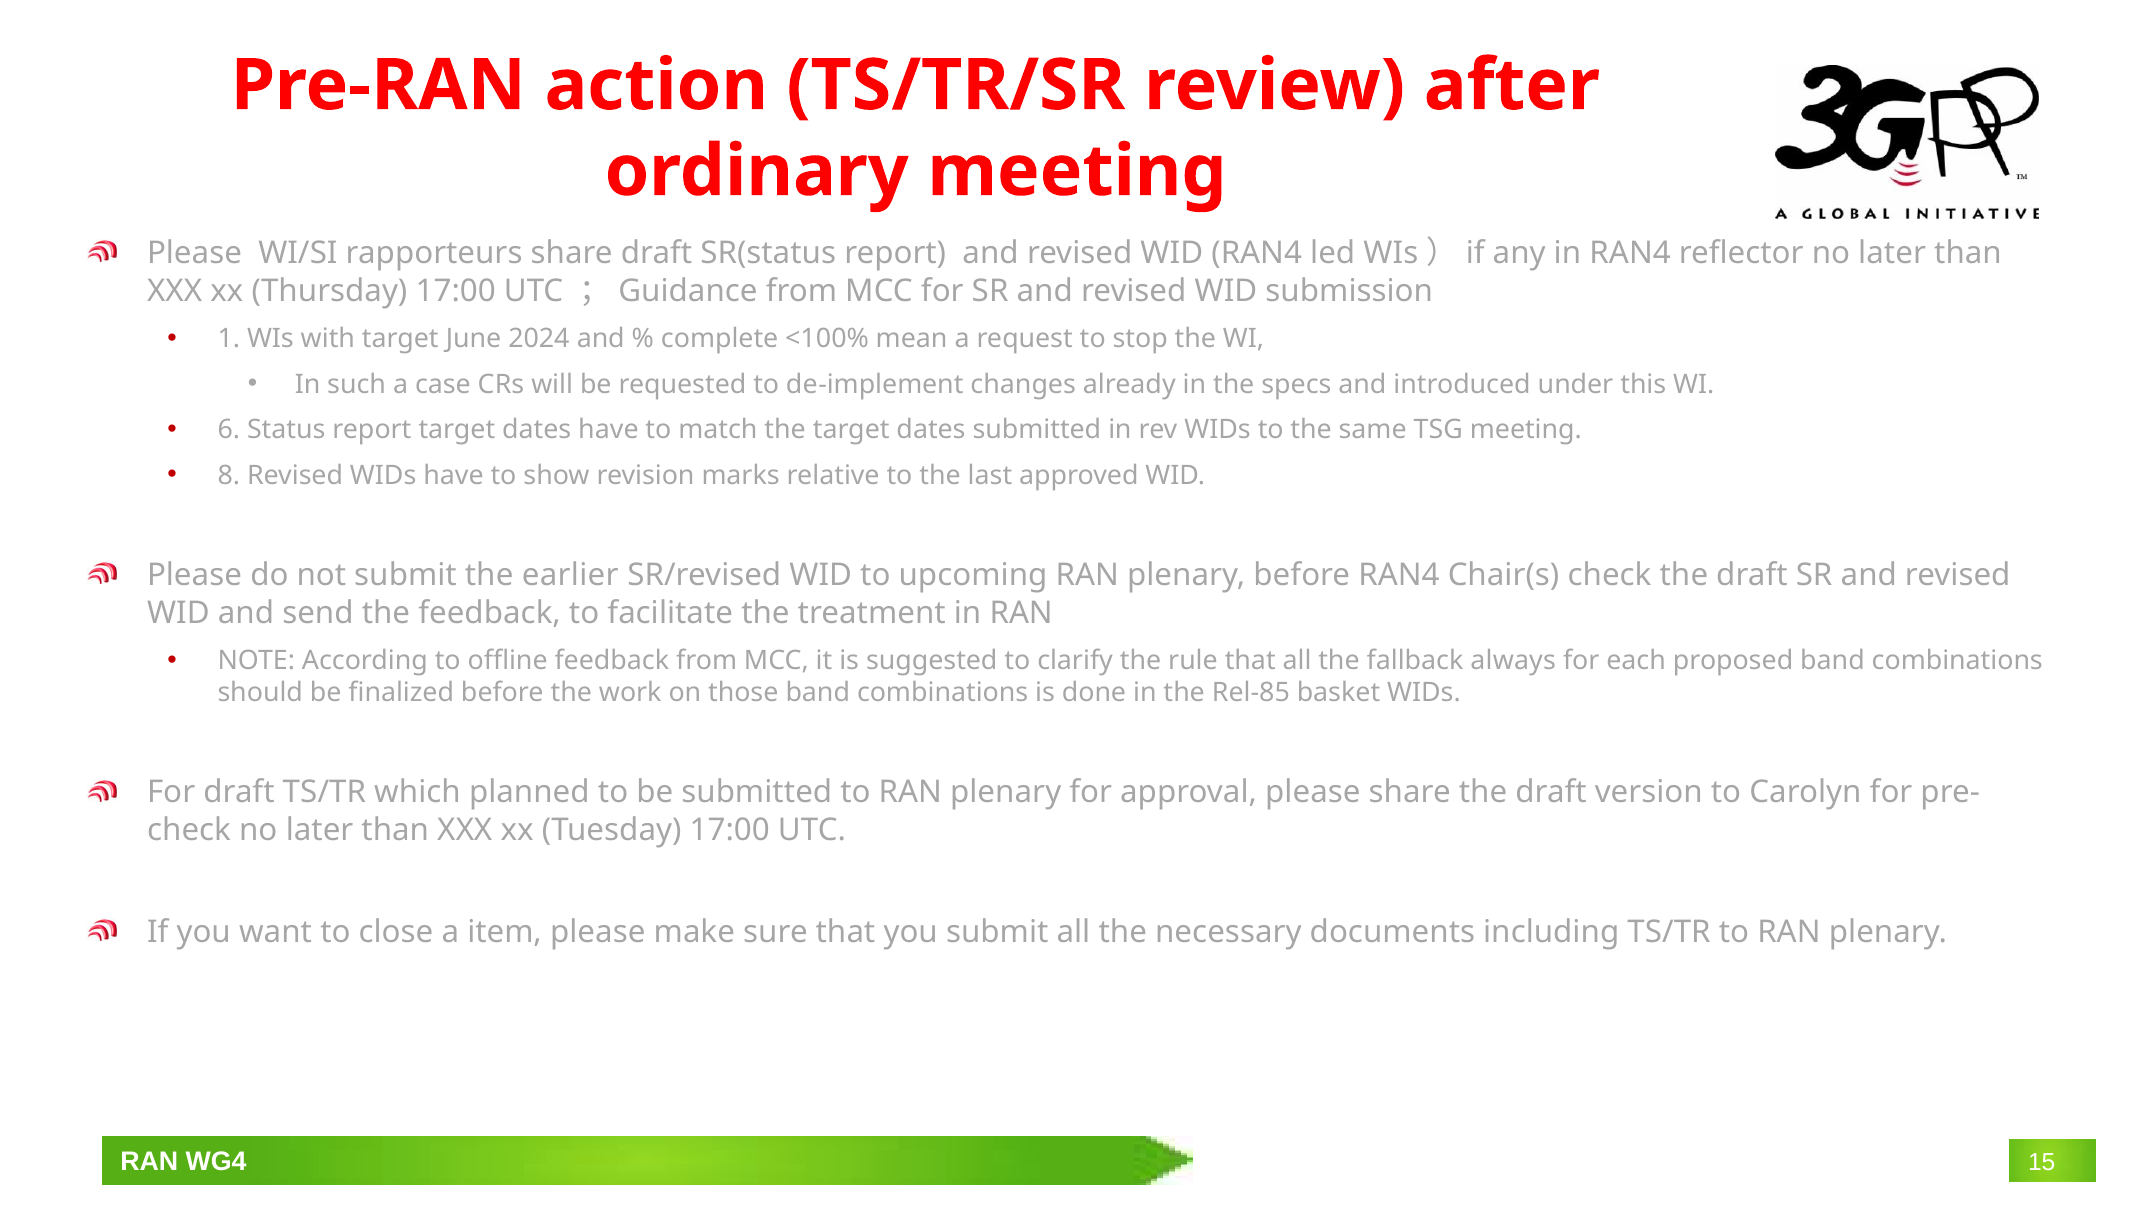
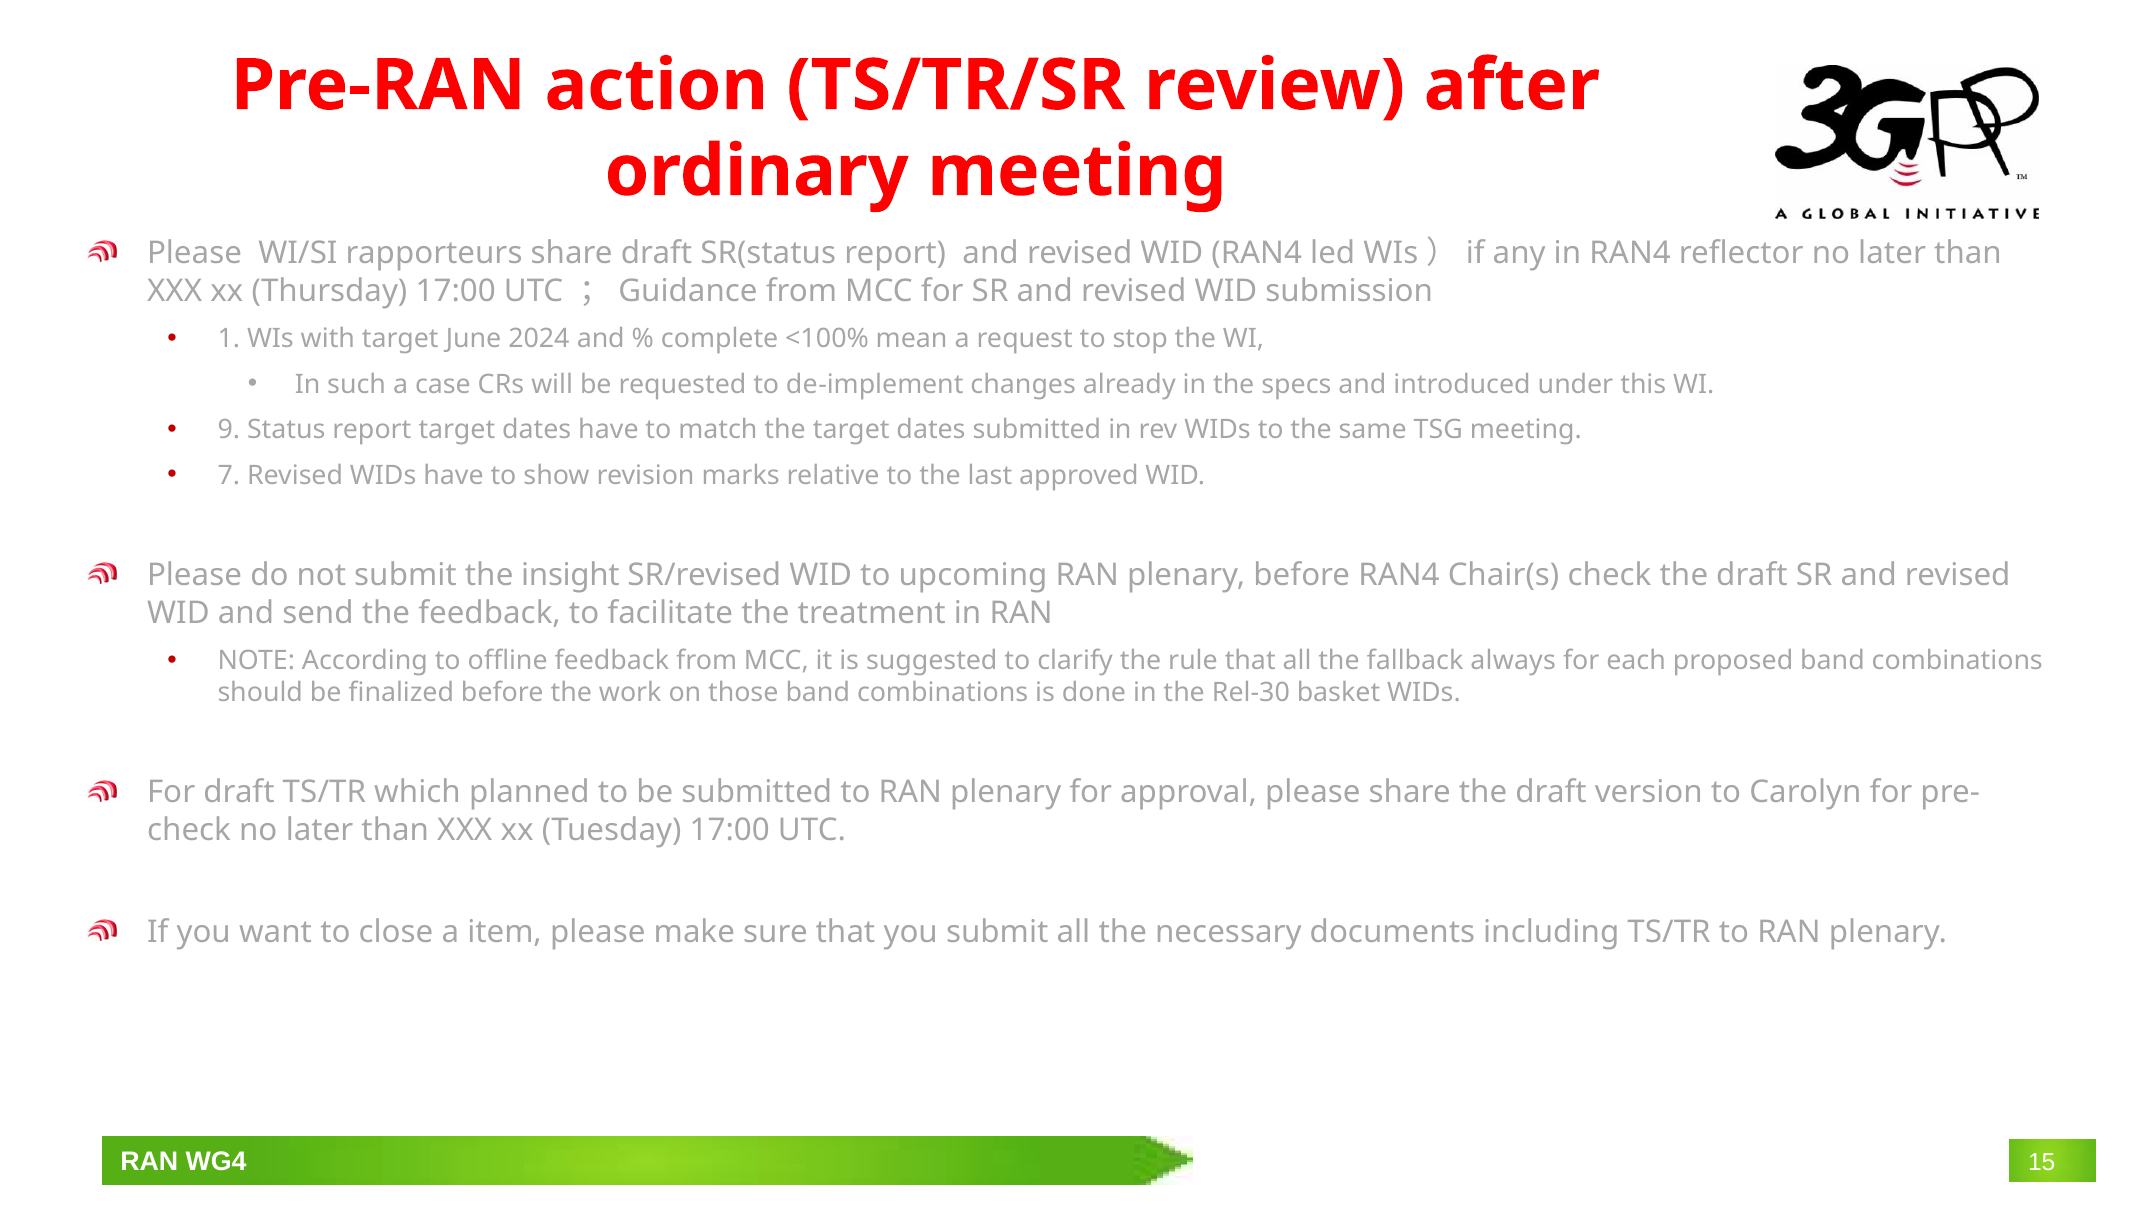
6: 6 -> 9 (229, 430)
8: 8 -> 7 (229, 476)
earlier: earlier -> insight (570, 575)
Rel-85: Rel-85 -> Rel-30 (1251, 693)
